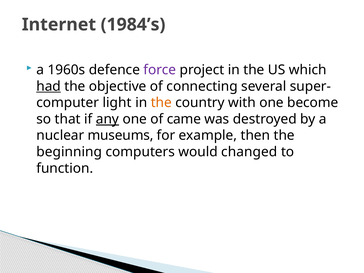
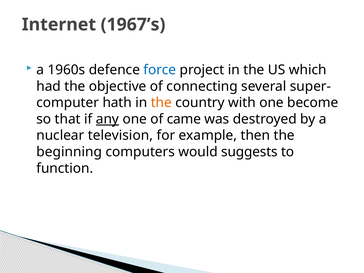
1984’s: 1984’s -> 1967’s (133, 25)
force colour: purple -> blue (160, 70)
had underline: present -> none (49, 86)
light: light -> hath (117, 103)
museums: museums -> television (120, 135)
changed: changed -> suggests (249, 152)
